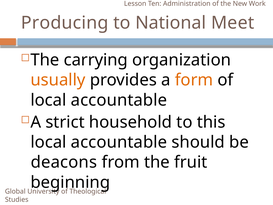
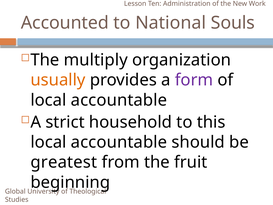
Producing: Producing -> Accounted (65, 23)
Meet: Meet -> Souls (233, 23)
carrying: carrying -> multiply (96, 60)
form colour: orange -> purple (194, 80)
deacons: deacons -> greatest (64, 162)
